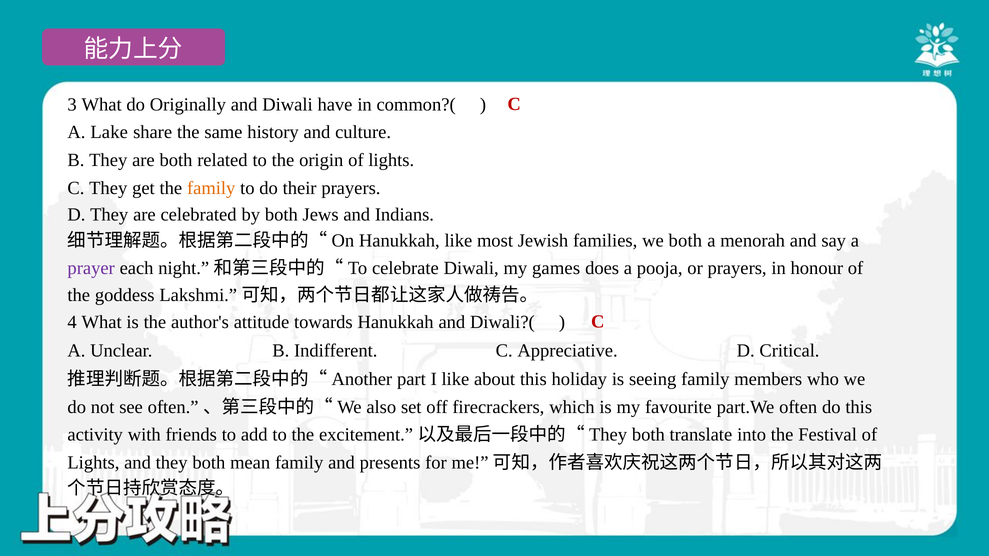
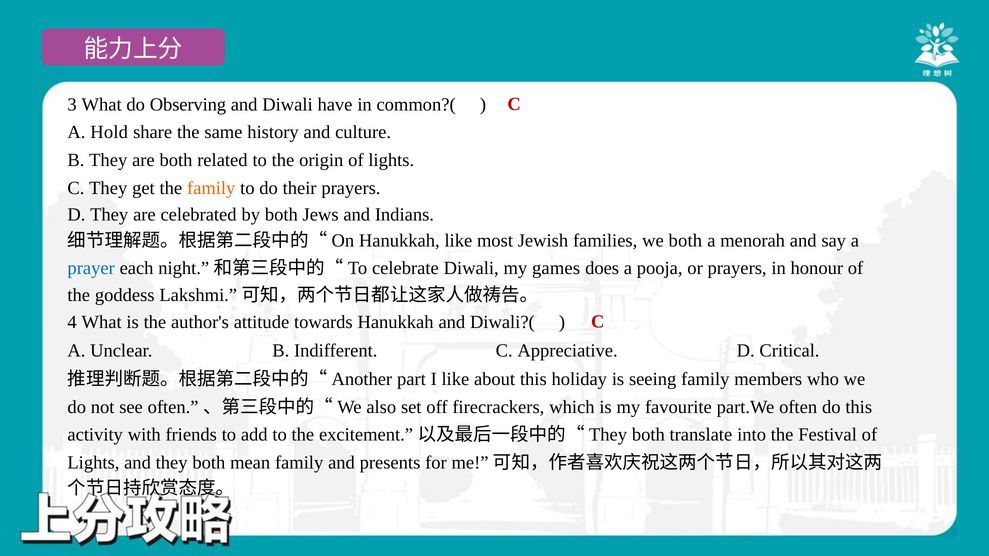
Originally: Originally -> Observing (188, 104)
Lake: Lake -> Hold (109, 132)
prayer colour: purple -> blue (91, 268)
